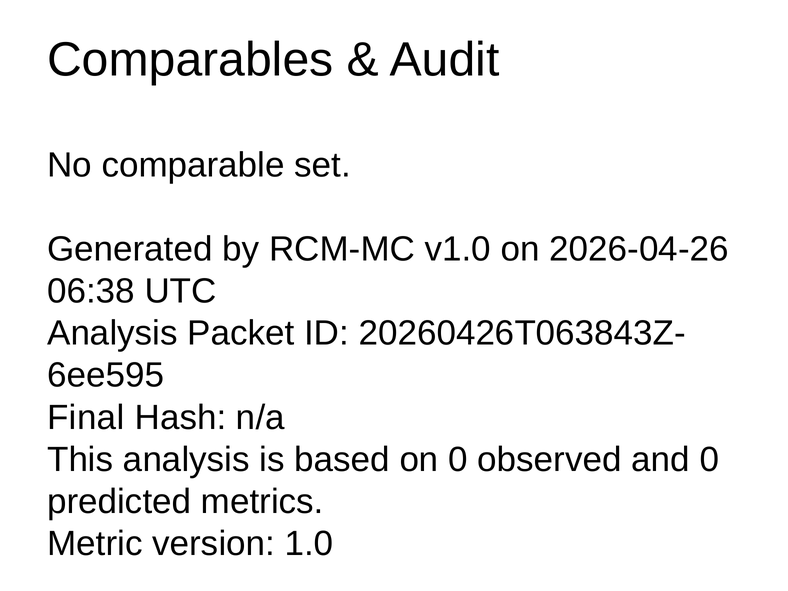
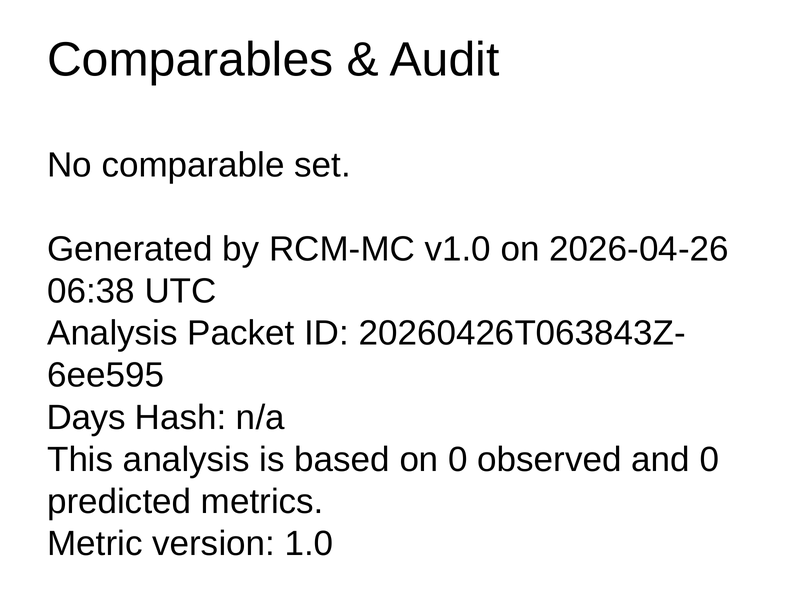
Final: Final -> Days (86, 417)
